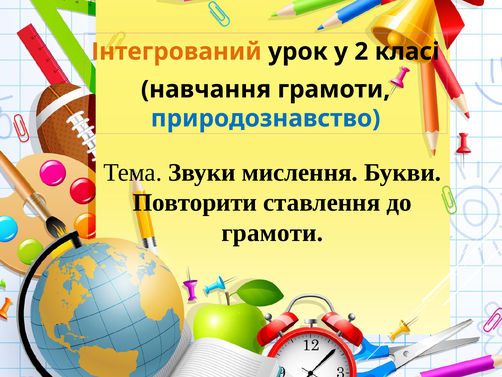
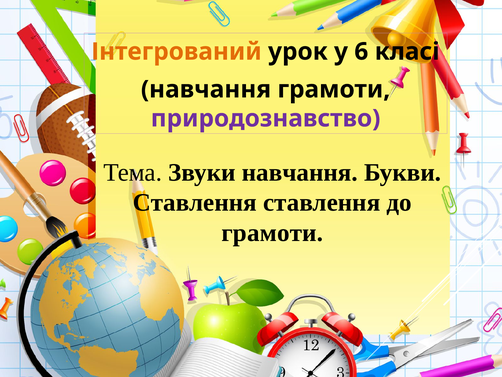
2: 2 -> 6 (361, 52)
природознавство colour: blue -> purple (266, 118)
Звуки мислення: мислення -> навчання (300, 172)
Повторити: Повторити -> Ставлення (195, 202)
